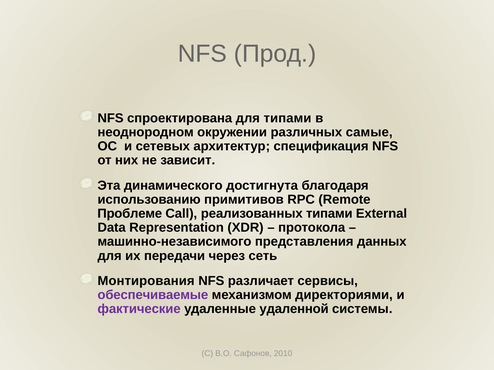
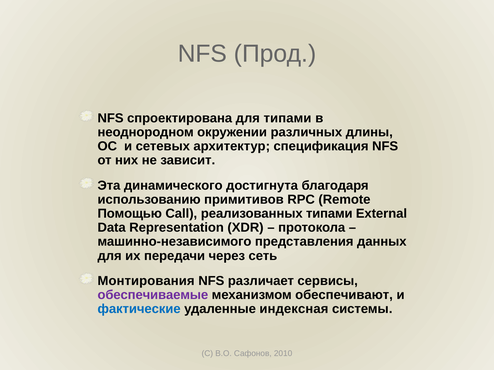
самые: самые -> длины (369, 132)
Проблеме: Проблеме -> Помощью (130, 214)
директориями: директориями -> обеспечивают (344, 295)
фактические colour: purple -> blue (139, 309)
удаленной: удаленной -> индексная (294, 309)
